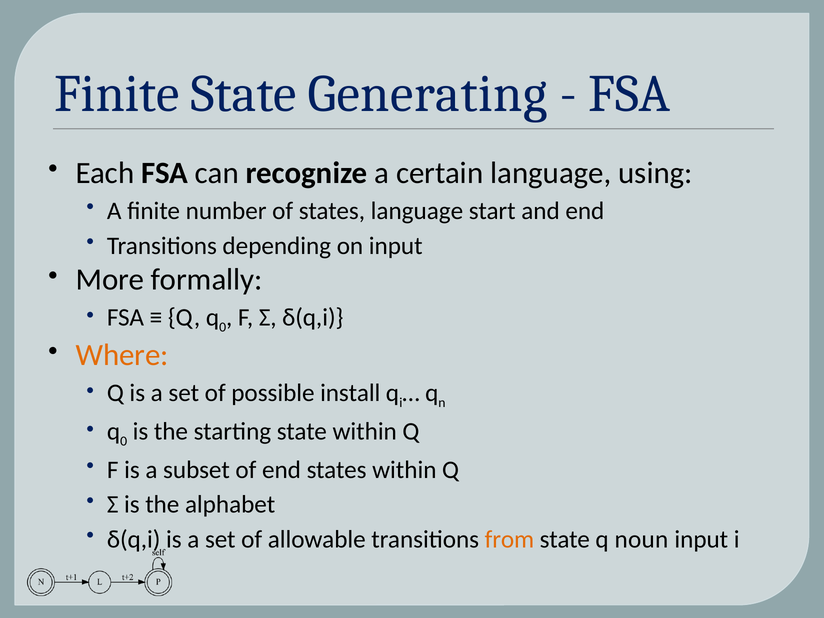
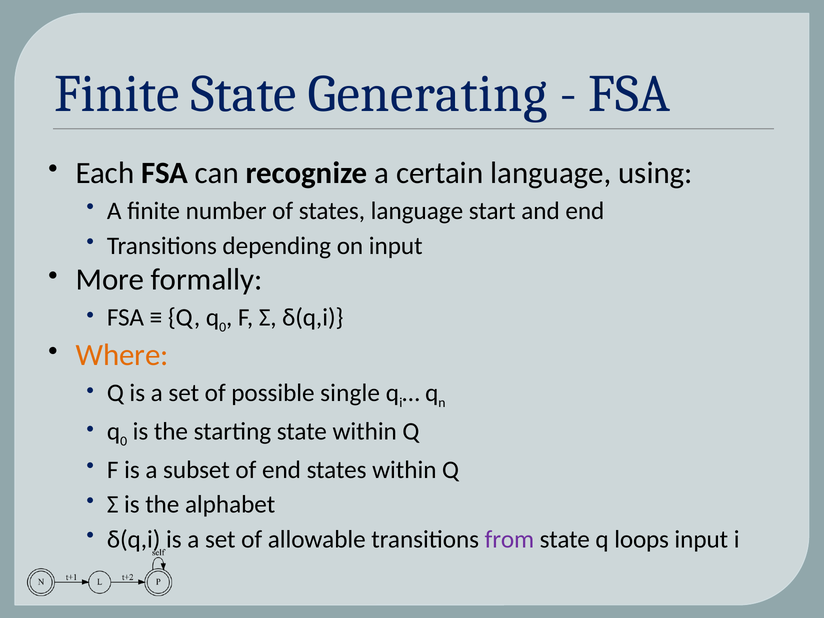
install: install -> single (350, 393)
from colour: orange -> purple (509, 539)
noun: noun -> loops (642, 539)
